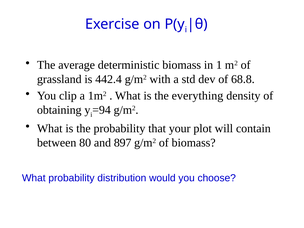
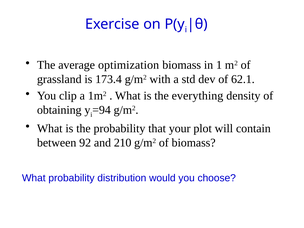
deterministic: deterministic -> optimization (129, 65)
442.4: 442.4 -> 173.4 (109, 79)
68.8: 68.8 -> 62.1 (243, 79)
80: 80 -> 92 (85, 143)
897: 897 -> 210 (123, 143)
